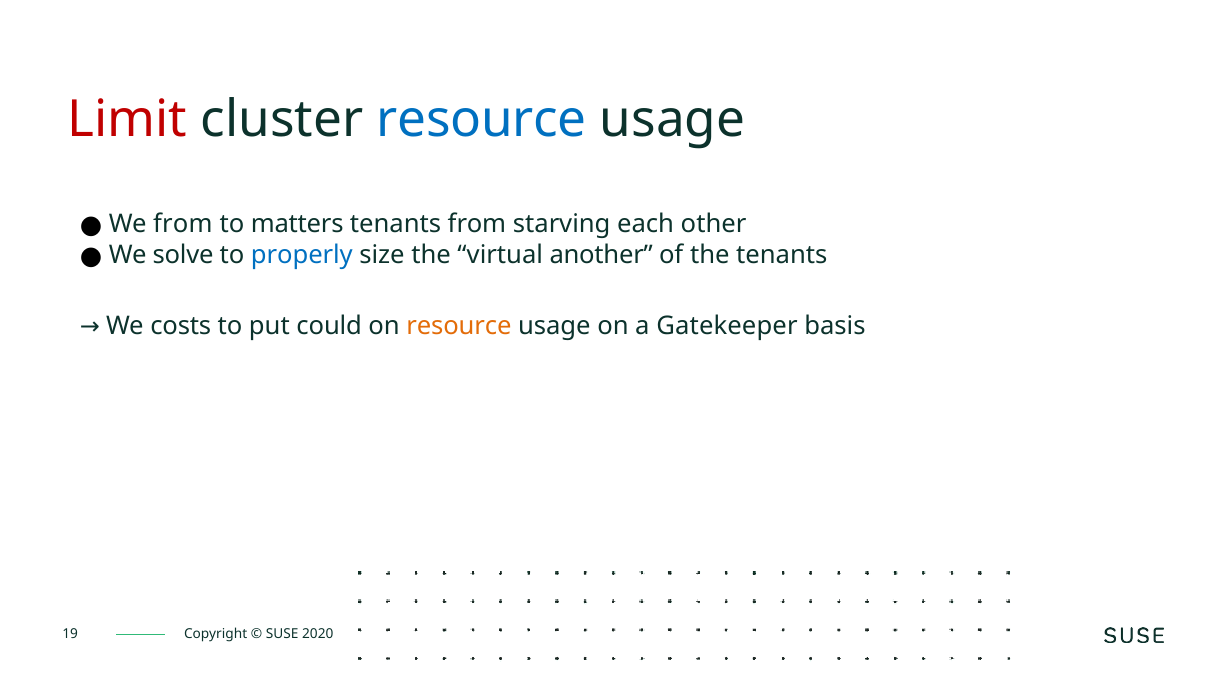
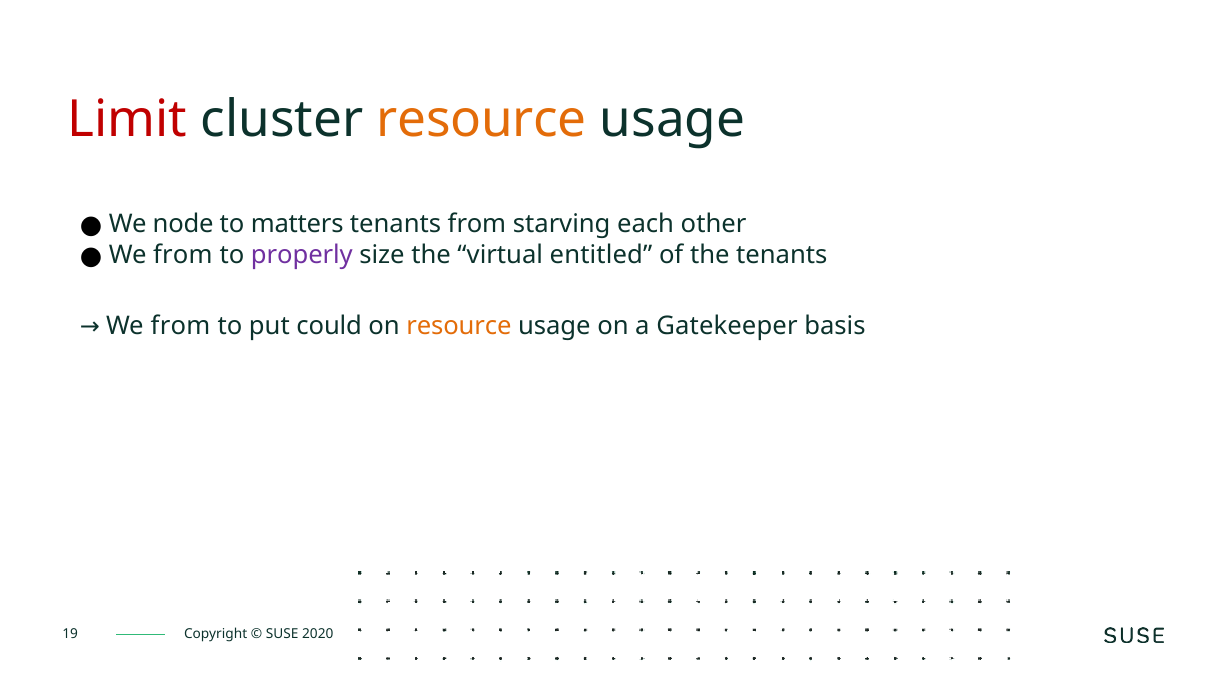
resource colour: blue -> orange (482, 119)
We from: from -> node (183, 224)
solve: solve -> from (183, 255)
properly colour: blue -> purple (302, 255)
another: another -> entitled (601, 255)
costs: costs -> from (181, 326)
